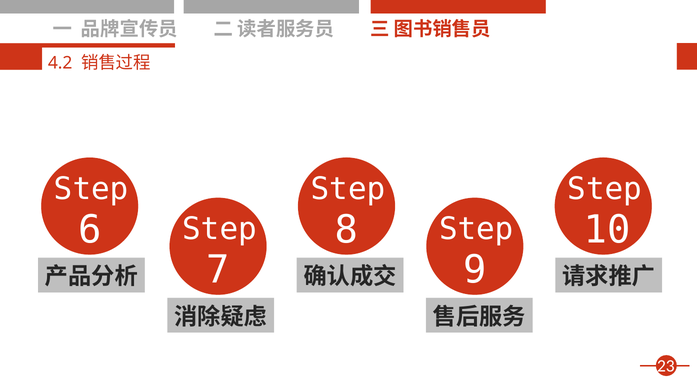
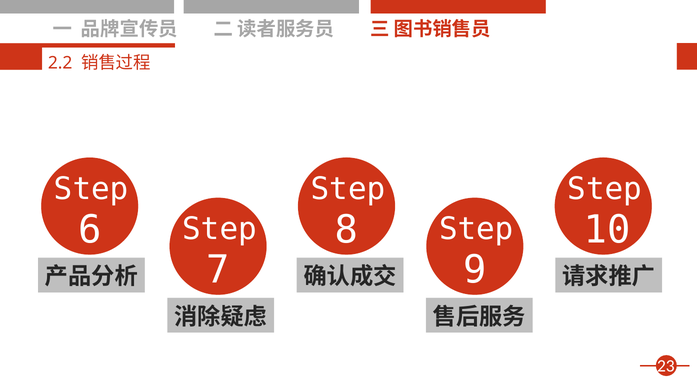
4.2: 4.2 -> 2.2 (60, 63)
